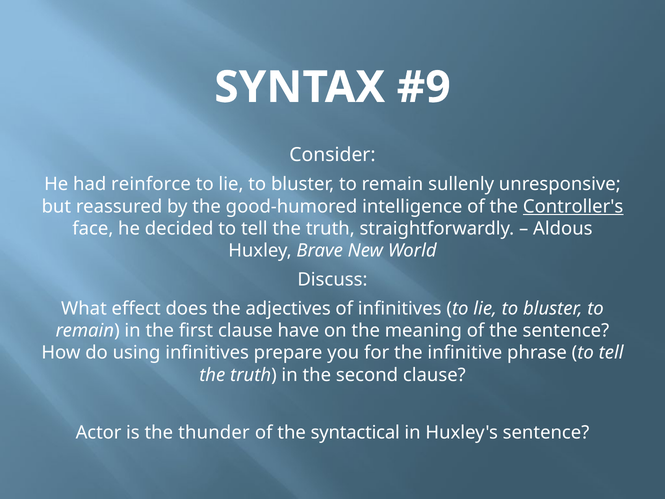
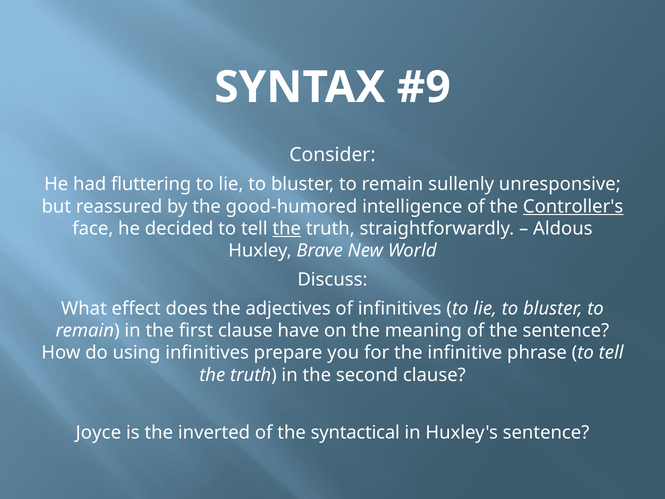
reinforce: reinforce -> fluttering (151, 184)
the underline: none -> present (287, 228)
Actor: Actor -> Joyce (98, 432)
thunder: thunder -> inverted (214, 432)
